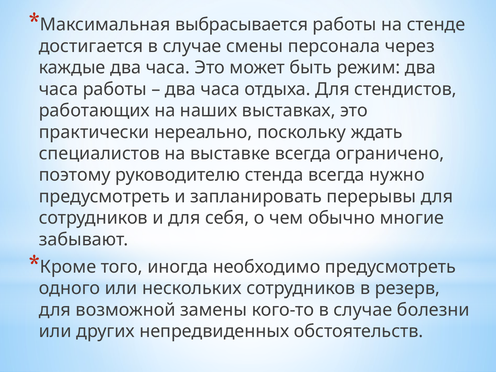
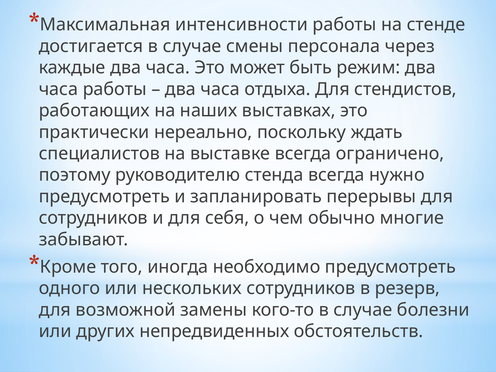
выбрасывается: выбрасывается -> интенсивности (241, 25)
